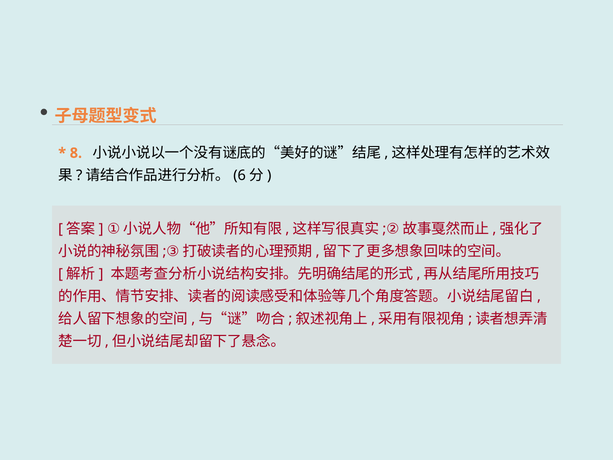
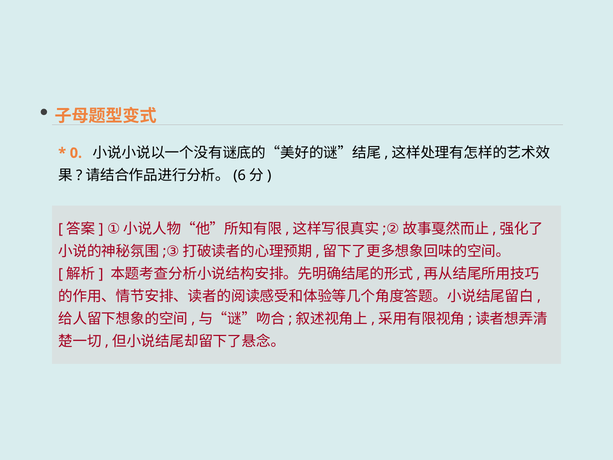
8: 8 -> 0 (76, 153)
